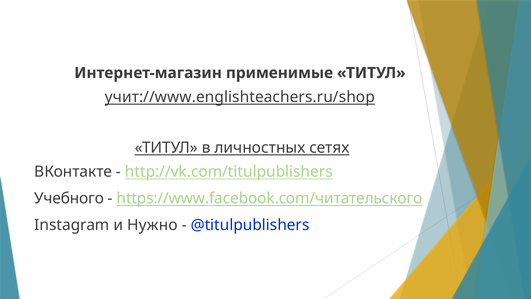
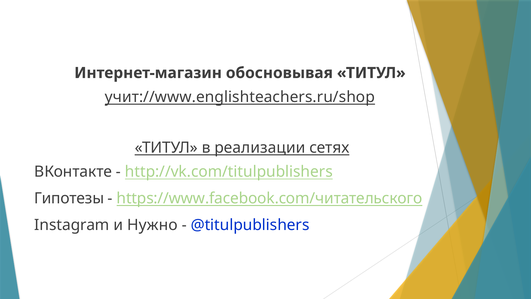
применимые: применимые -> обосновывая (279, 73)
личностных: личностных -> реализации (260, 148)
Учебного: Учебного -> Гипотезы (69, 198)
